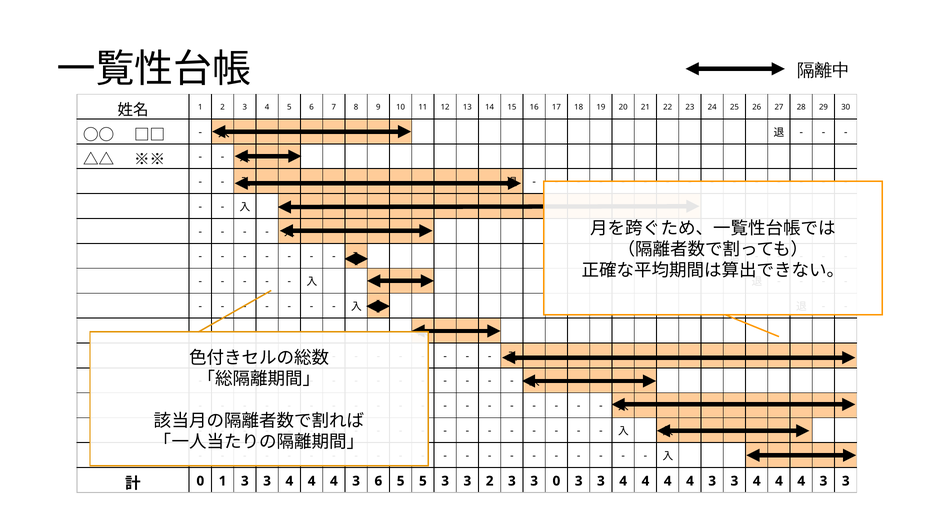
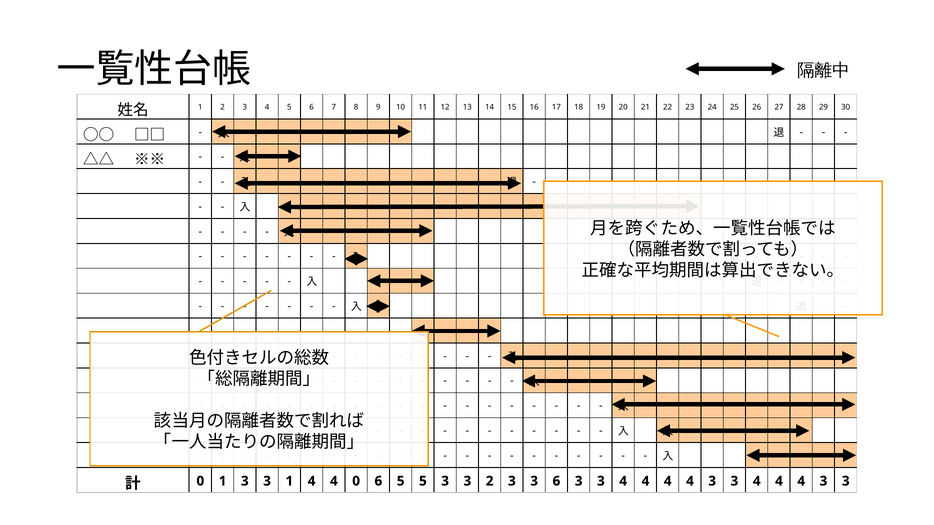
1 3 3 4: 4 -> 1 (289, 481)
3: 3 -> 0 (356, 481)
3 0: 0 -> 6 (556, 481)
